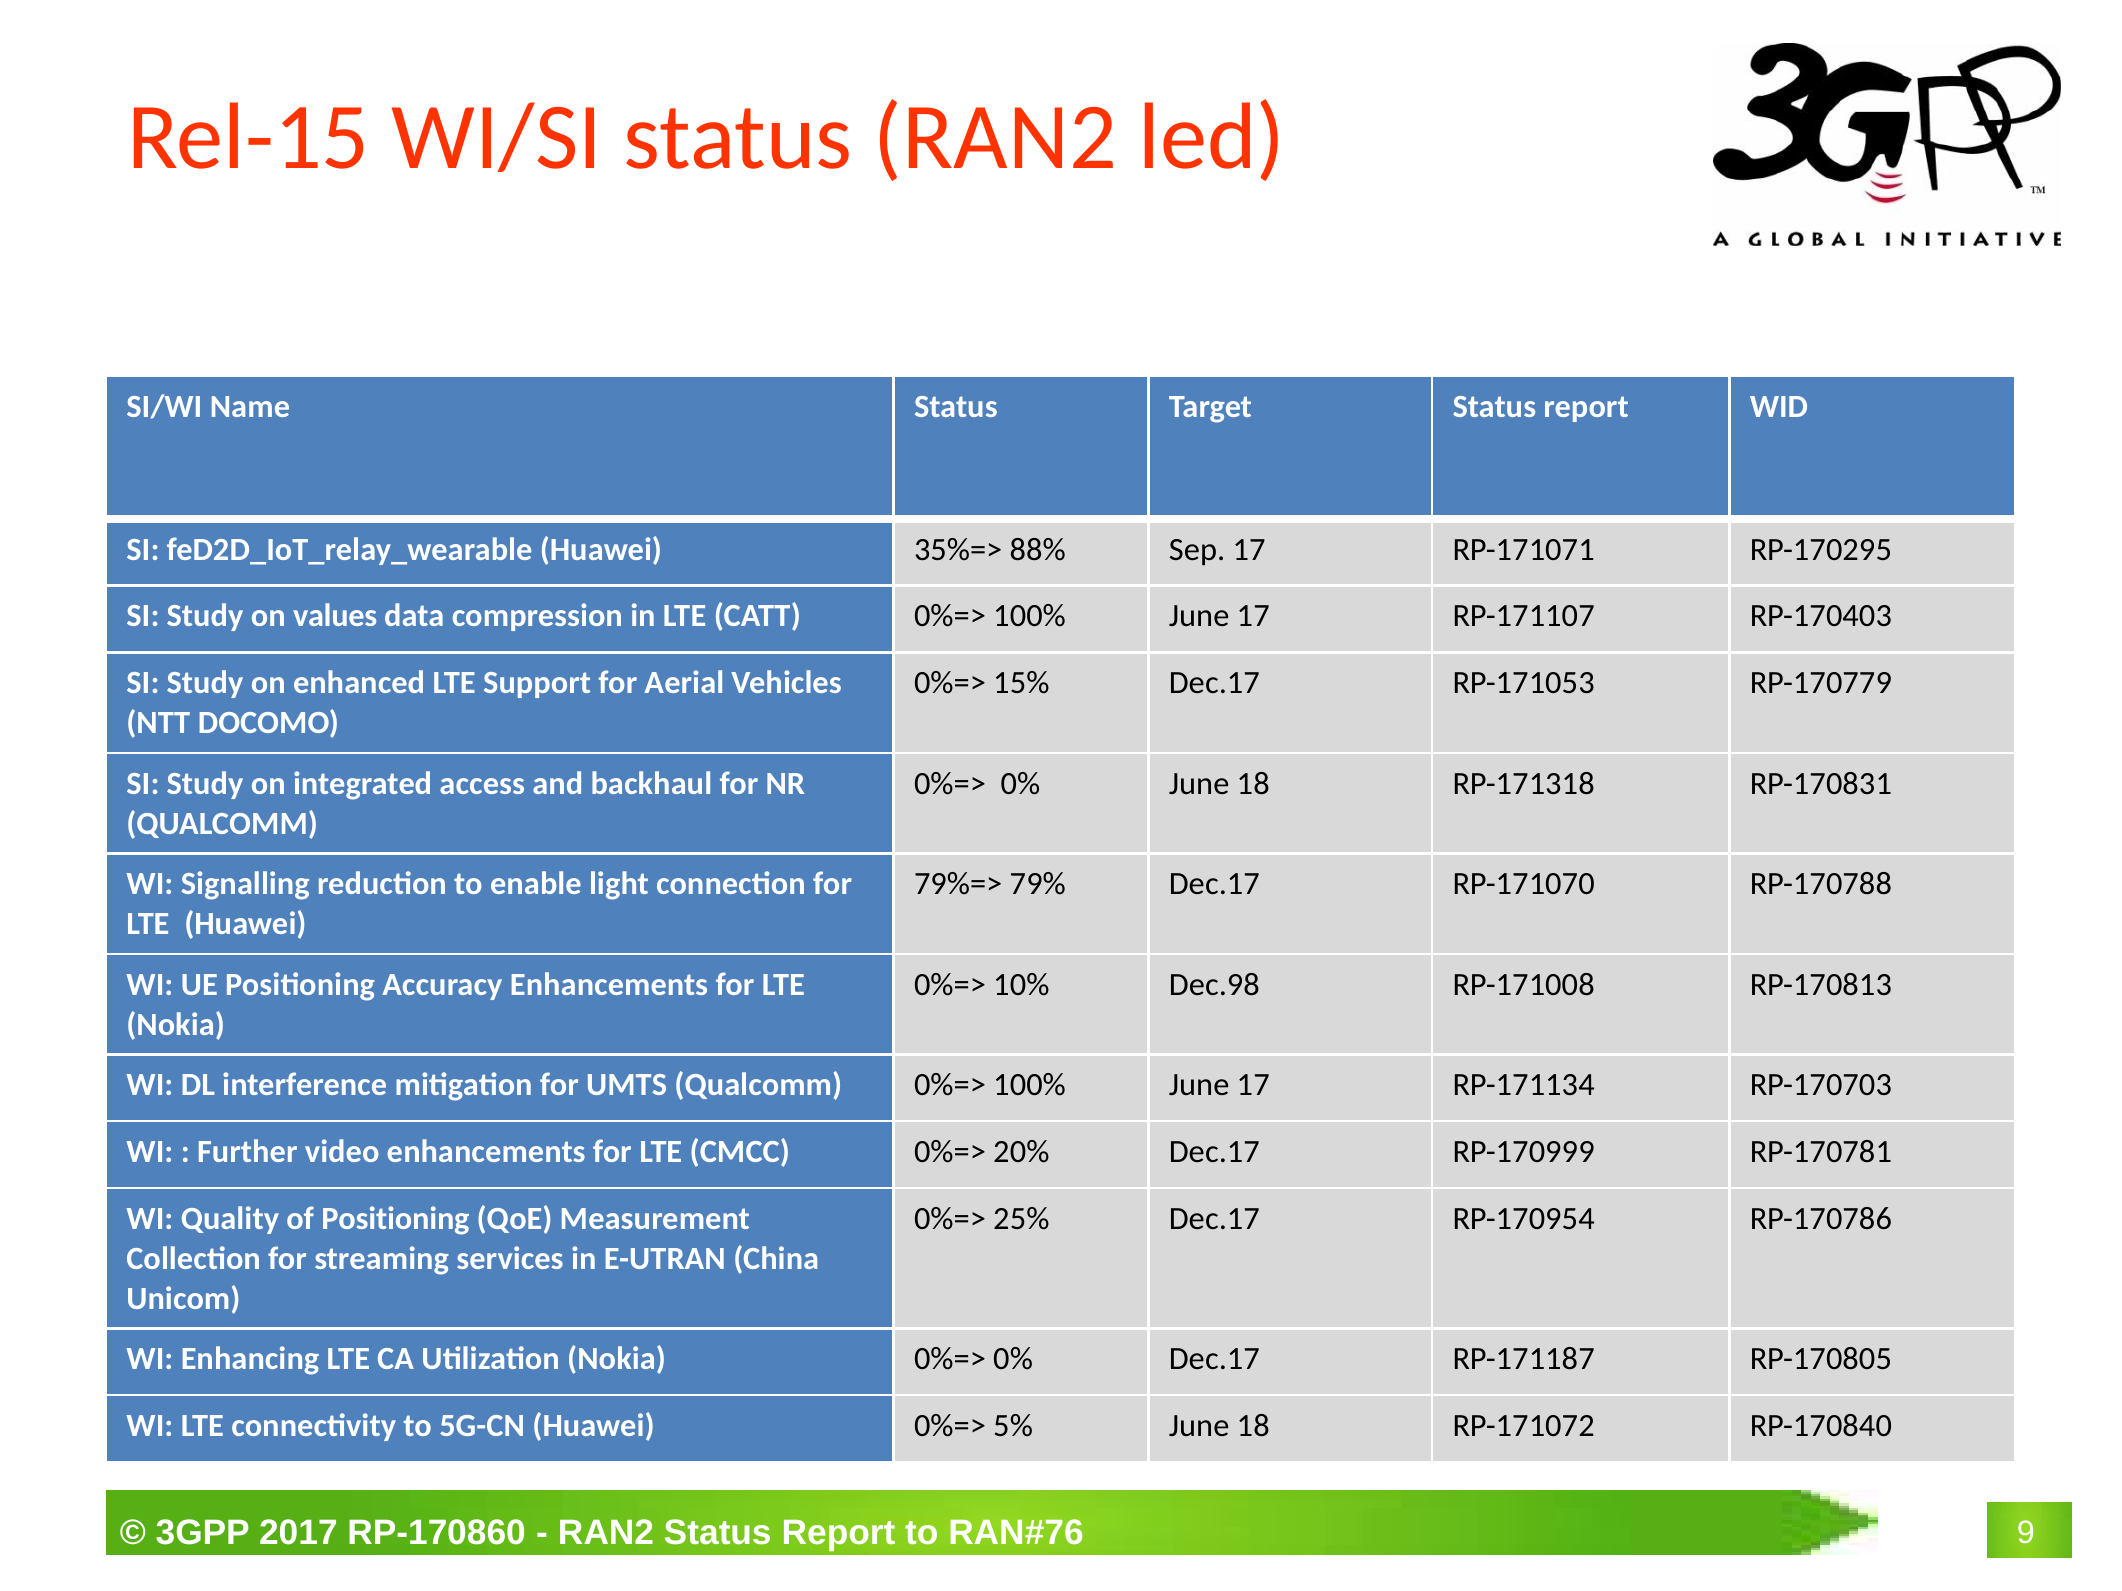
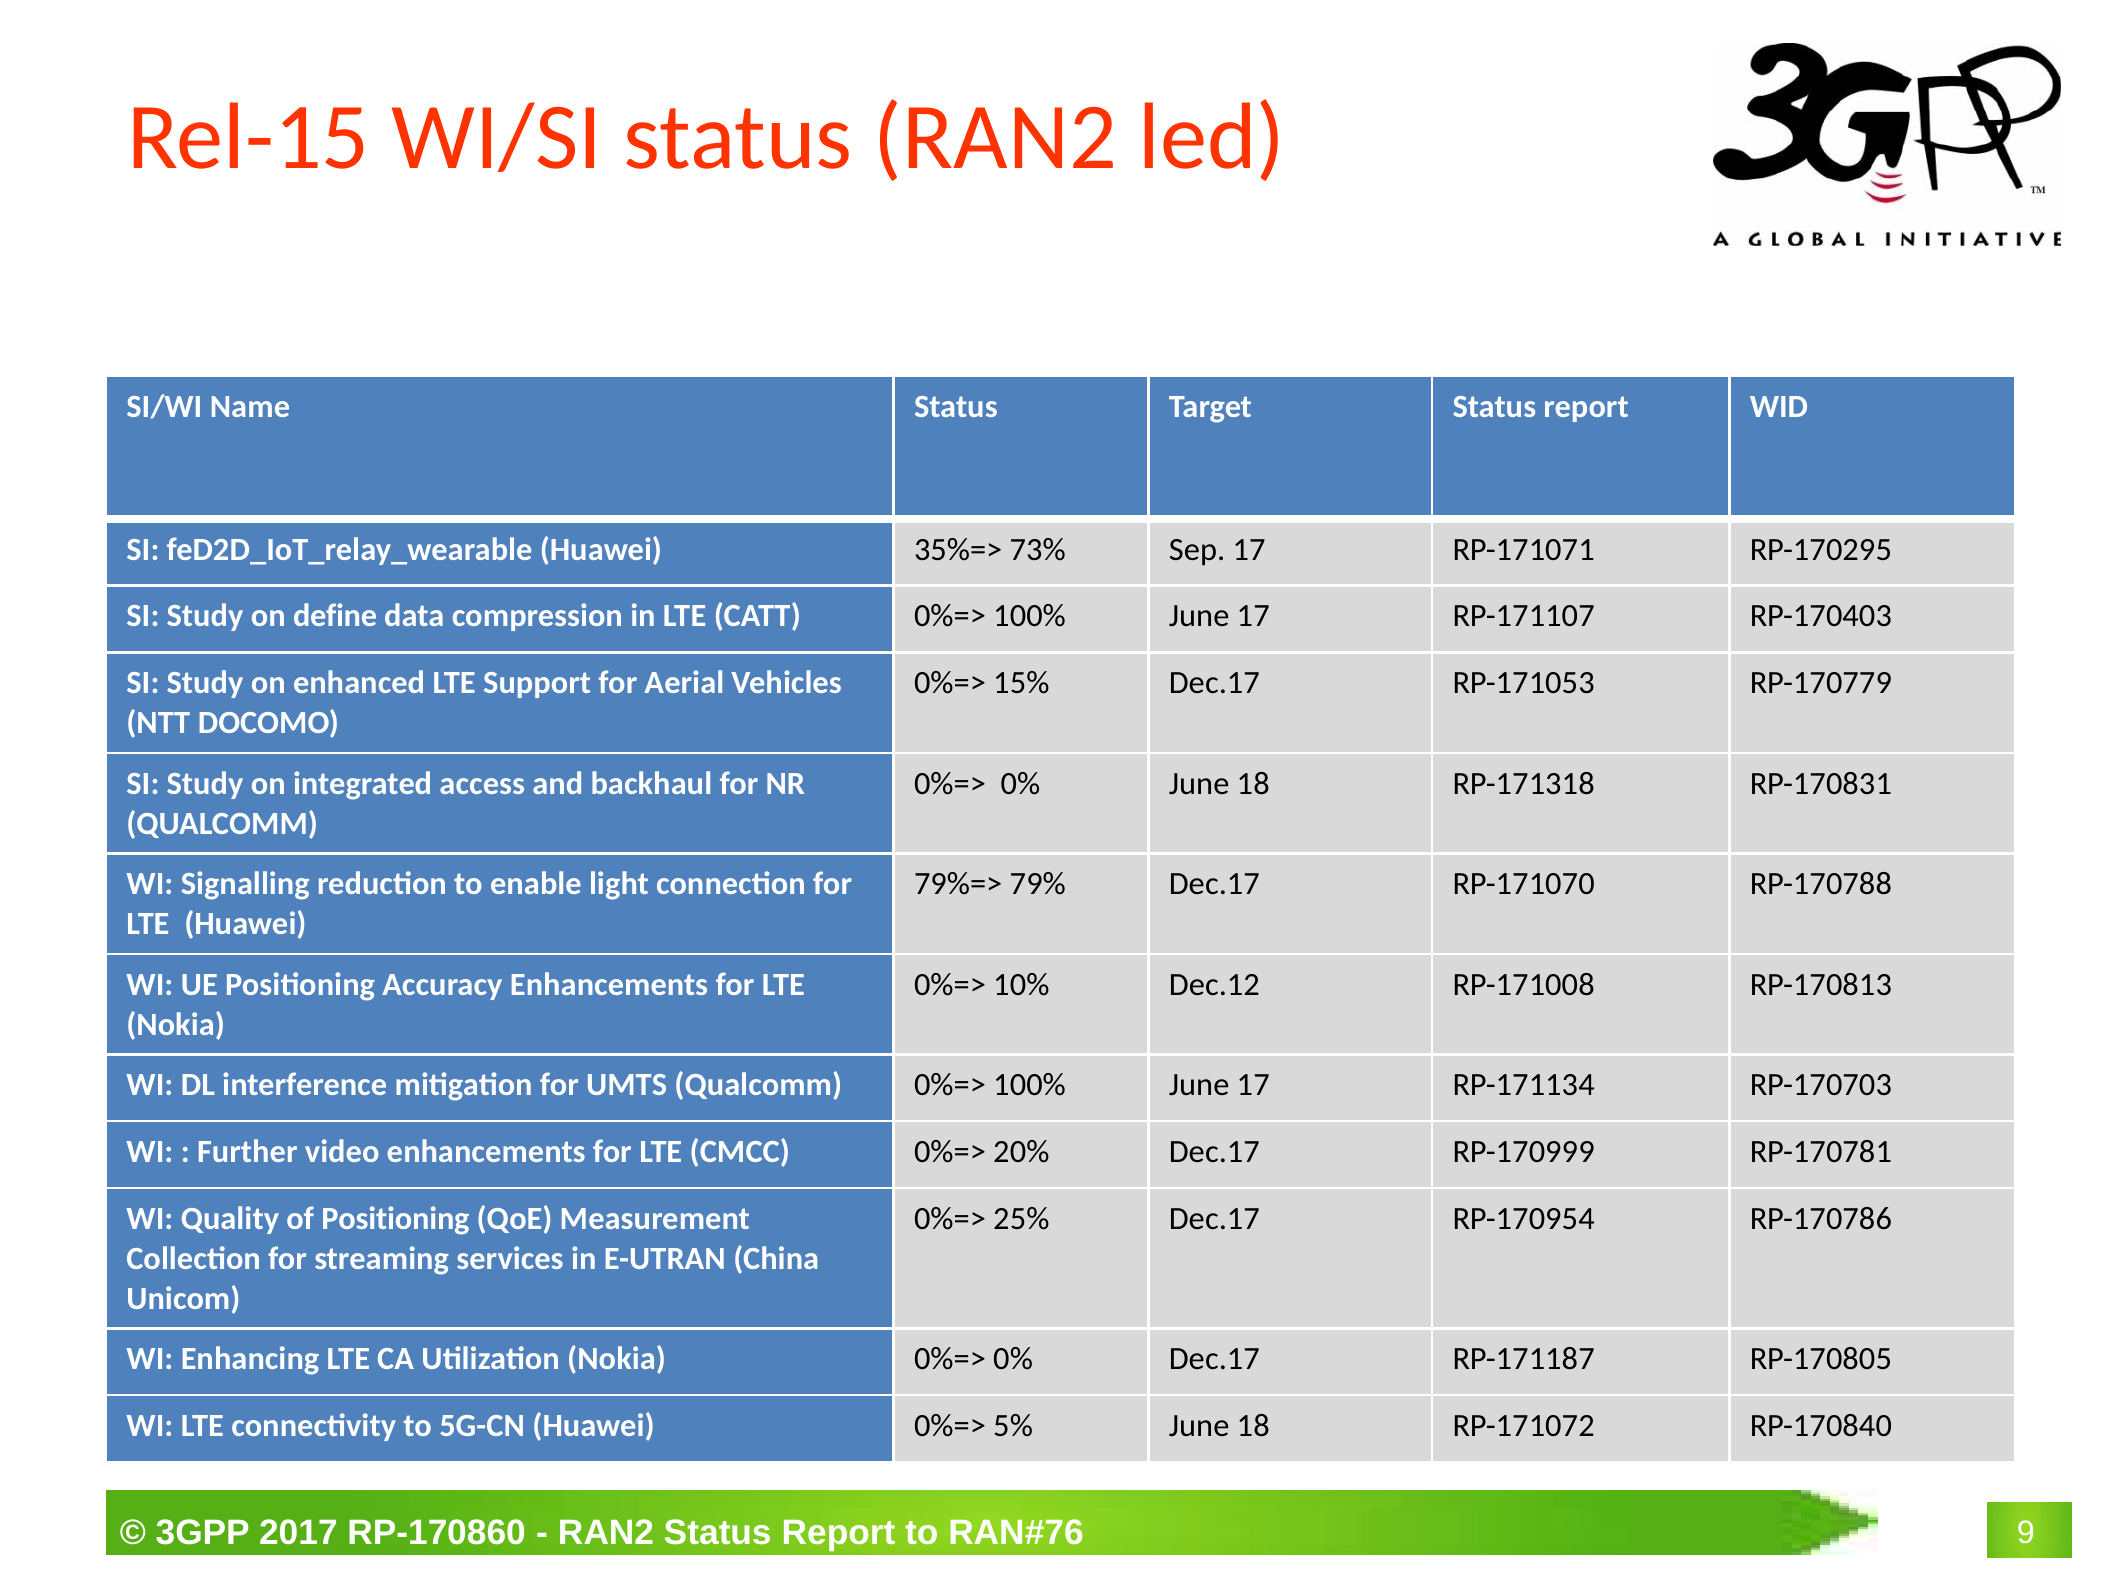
88%: 88% -> 73% (1038, 550)
values: values -> define (335, 616)
Dec.98: Dec.98 -> Dec.12 (1214, 985)
